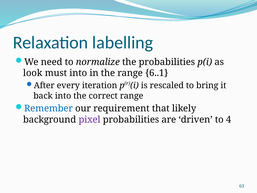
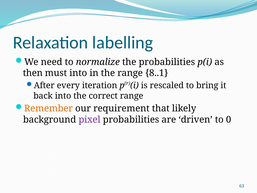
look: look -> then (33, 73)
6..1: 6..1 -> 8..1 (157, 73)
Remember colour: blue -> orange (49, 108)
4: 4 -> 0 (229, 119)
